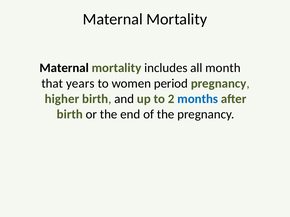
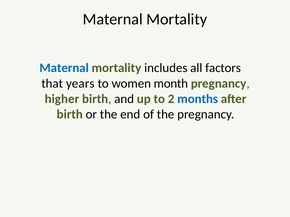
Maternal colour: black -> blue (64, 68)
month: month -> factors (223, 68)
period: period -> month (171, 84)
